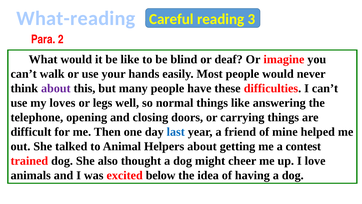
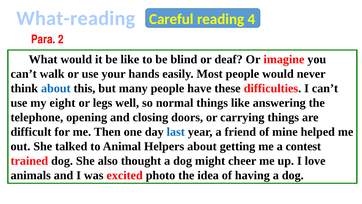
3: 3 -> 4 (251, 19)
about colour: purple -> blue (56, 88)
loves: loves -> eight (62, 103)
below: below -> photo (161, 175)
